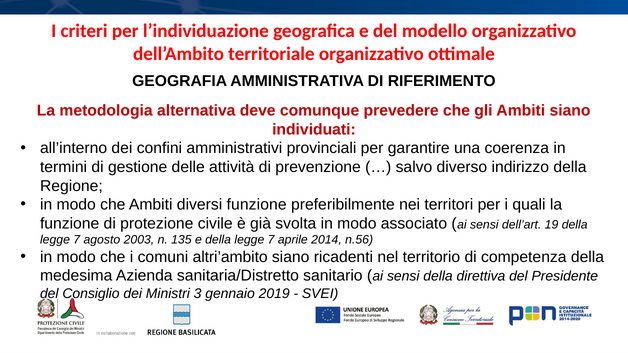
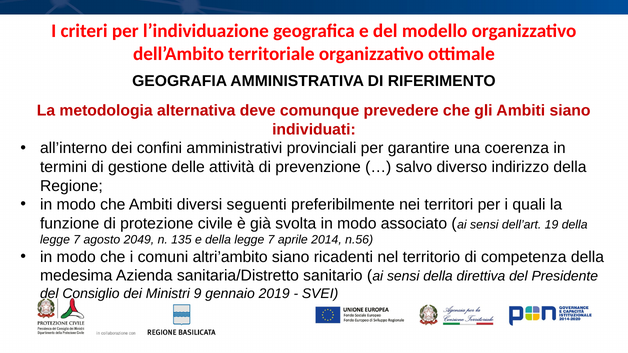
diversi funzione: funzione -> seguenti (257, 205)
2003: 2003 -> 2049 (139, 240)
3: 3 -> 9 (198, 294)
